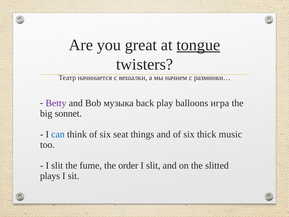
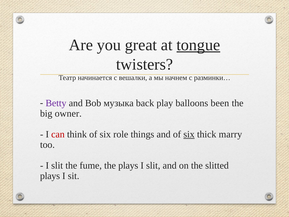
игра: игра -> been (220, 103)
sonnet: sonnet -> owner (68, 113)
can colour: blue -> red (58, 134)
seat: seat -> role (121, 134)
six underline: none -> present (189, 134)
music: music -> marry (230, 134)
the order: order -> plays (128, 165)
